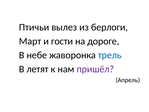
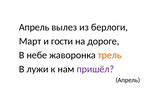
Птичьи: Птичьи -> Апрель (34, 27)
трель colour: blue -> orange (110, 55)
летят: летят -> лужи (38, 69)
